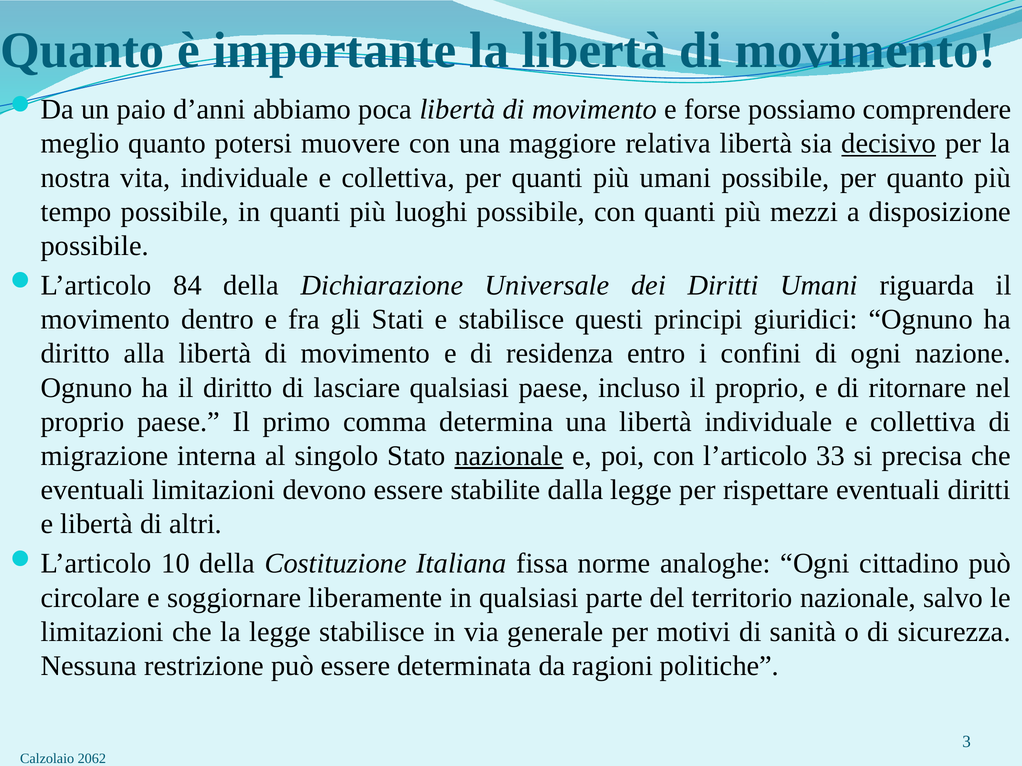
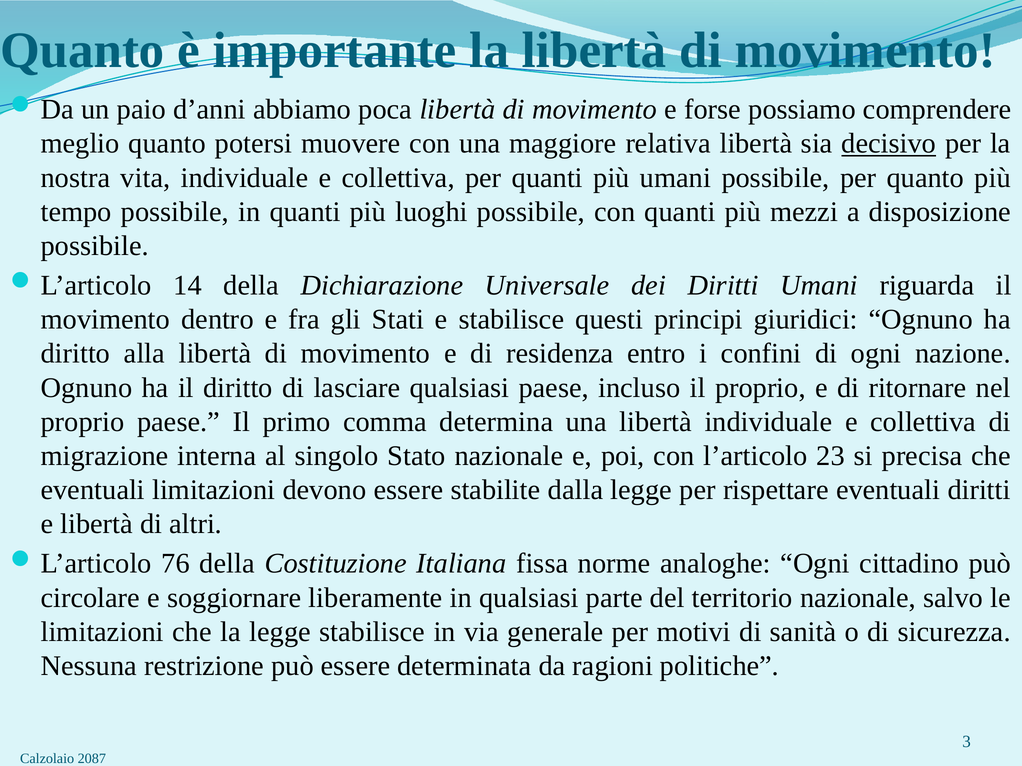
84: 84 -> 14 (188, 286)
nazionale underline: present -> none (509, 456)
33: 33 -> 23 (831, 456)
10: 10 -> 76 (176, 564)
2062: 2062 -> 2087 (92, 759)
